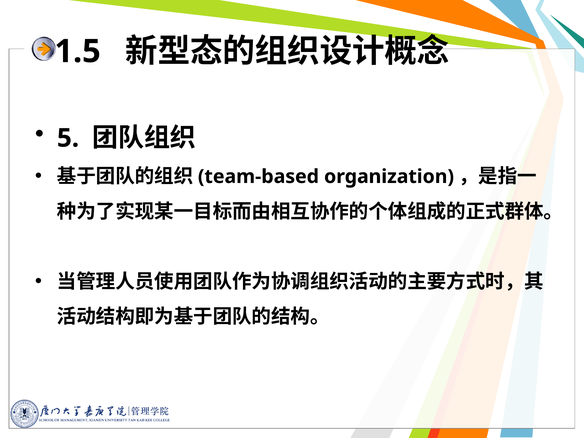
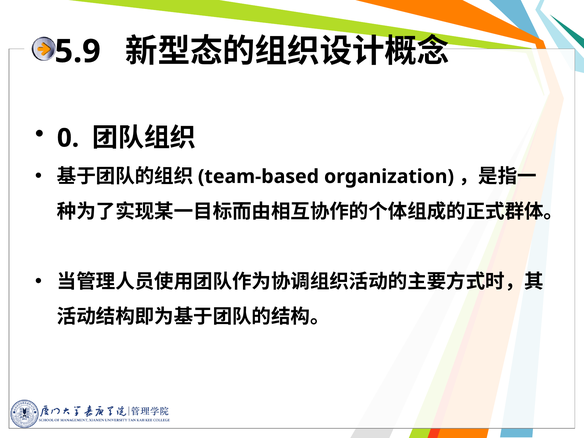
1.5: 1.5 -> 5.9 (78, 51)
5: 5 -> 0 (68, 138)
